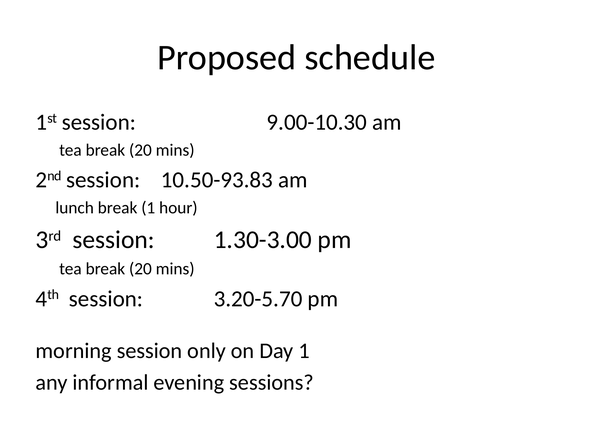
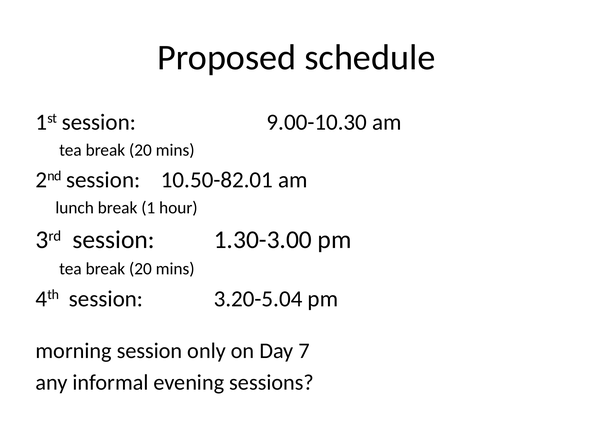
10.50-93.83: 10.50-93.83 -> 10.50-82.01 (217, 180)
3.20-5.70: 3.20-5.70 -> 3.20-5.04 (258, 299)
Day 1: 1 -> 7 (304, 351)
